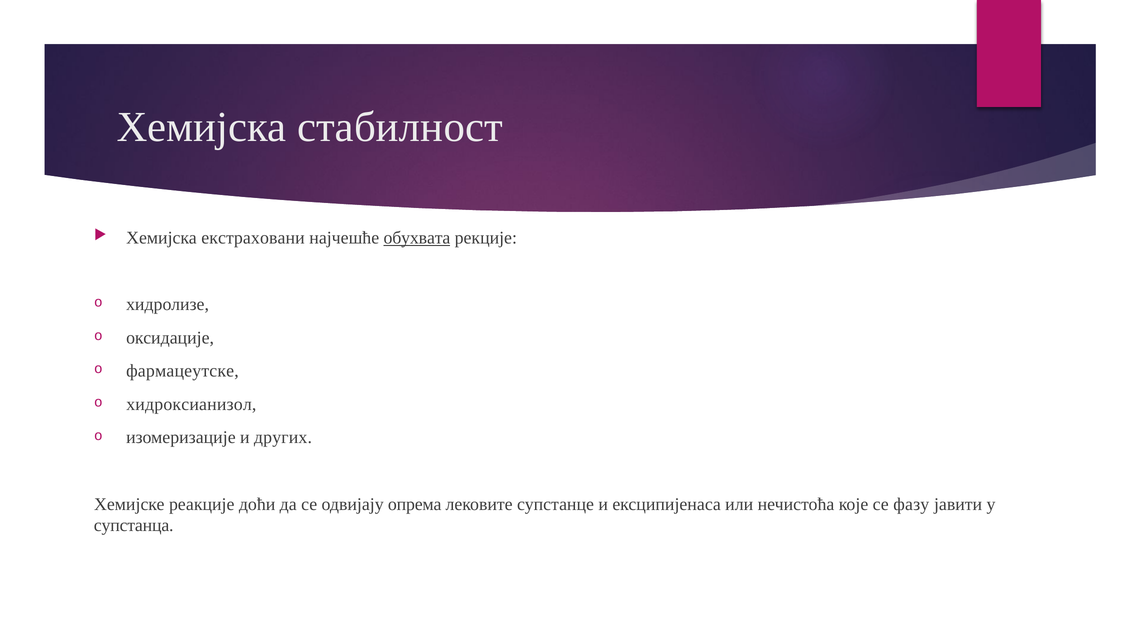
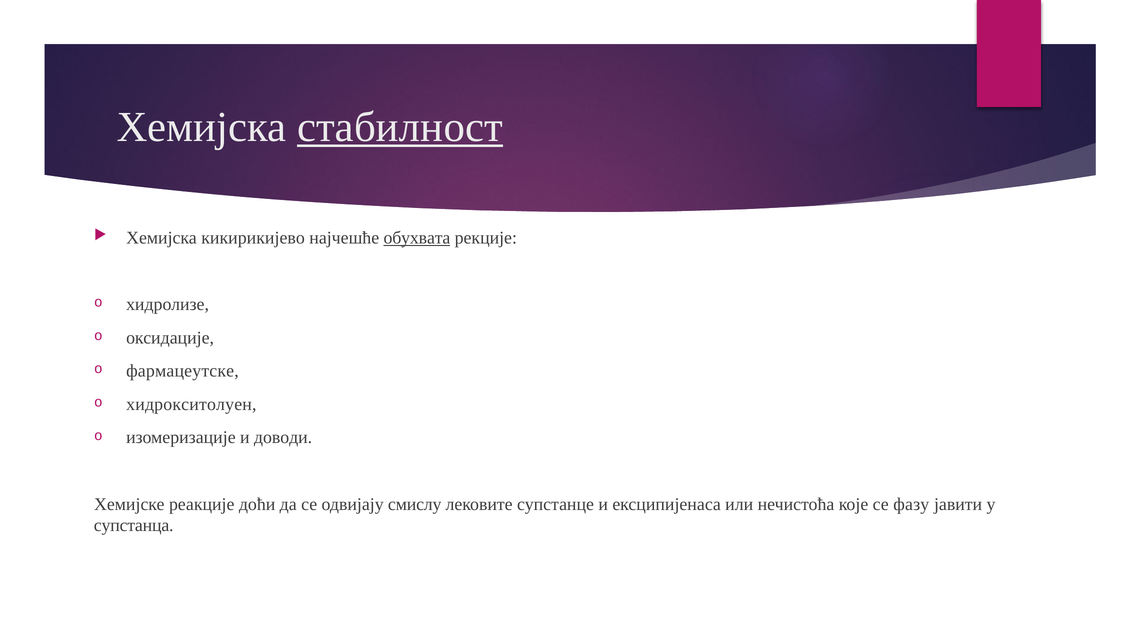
стабилност underline: none -> present (400, 127)
екстраховани: екстраховани -> кикирикијево (253, 238)
хидроксианизол: хидроксианизол -> хидрокситолуен (191, 404)
других: других -> доводи (283, 437)
опрема: опрема -> смислу (415, 504)
